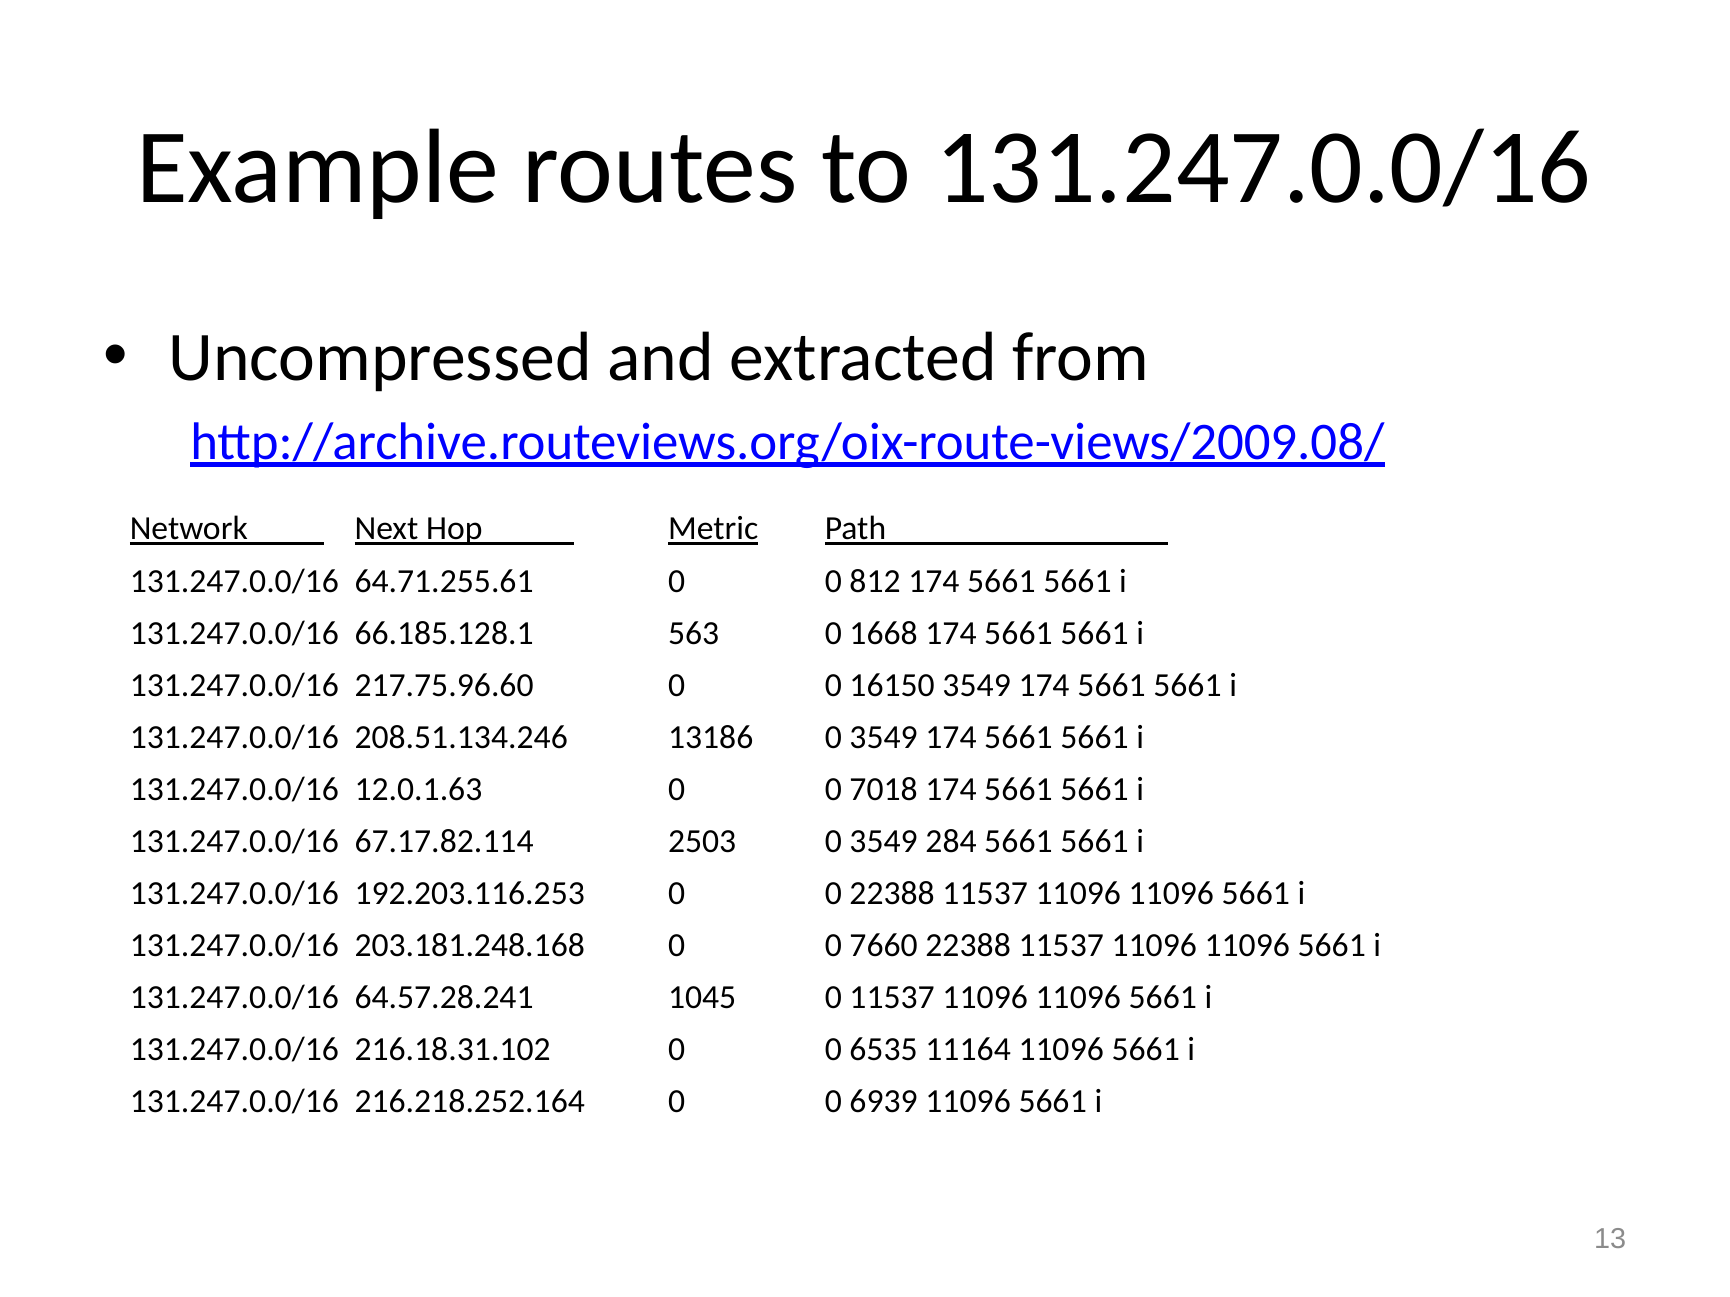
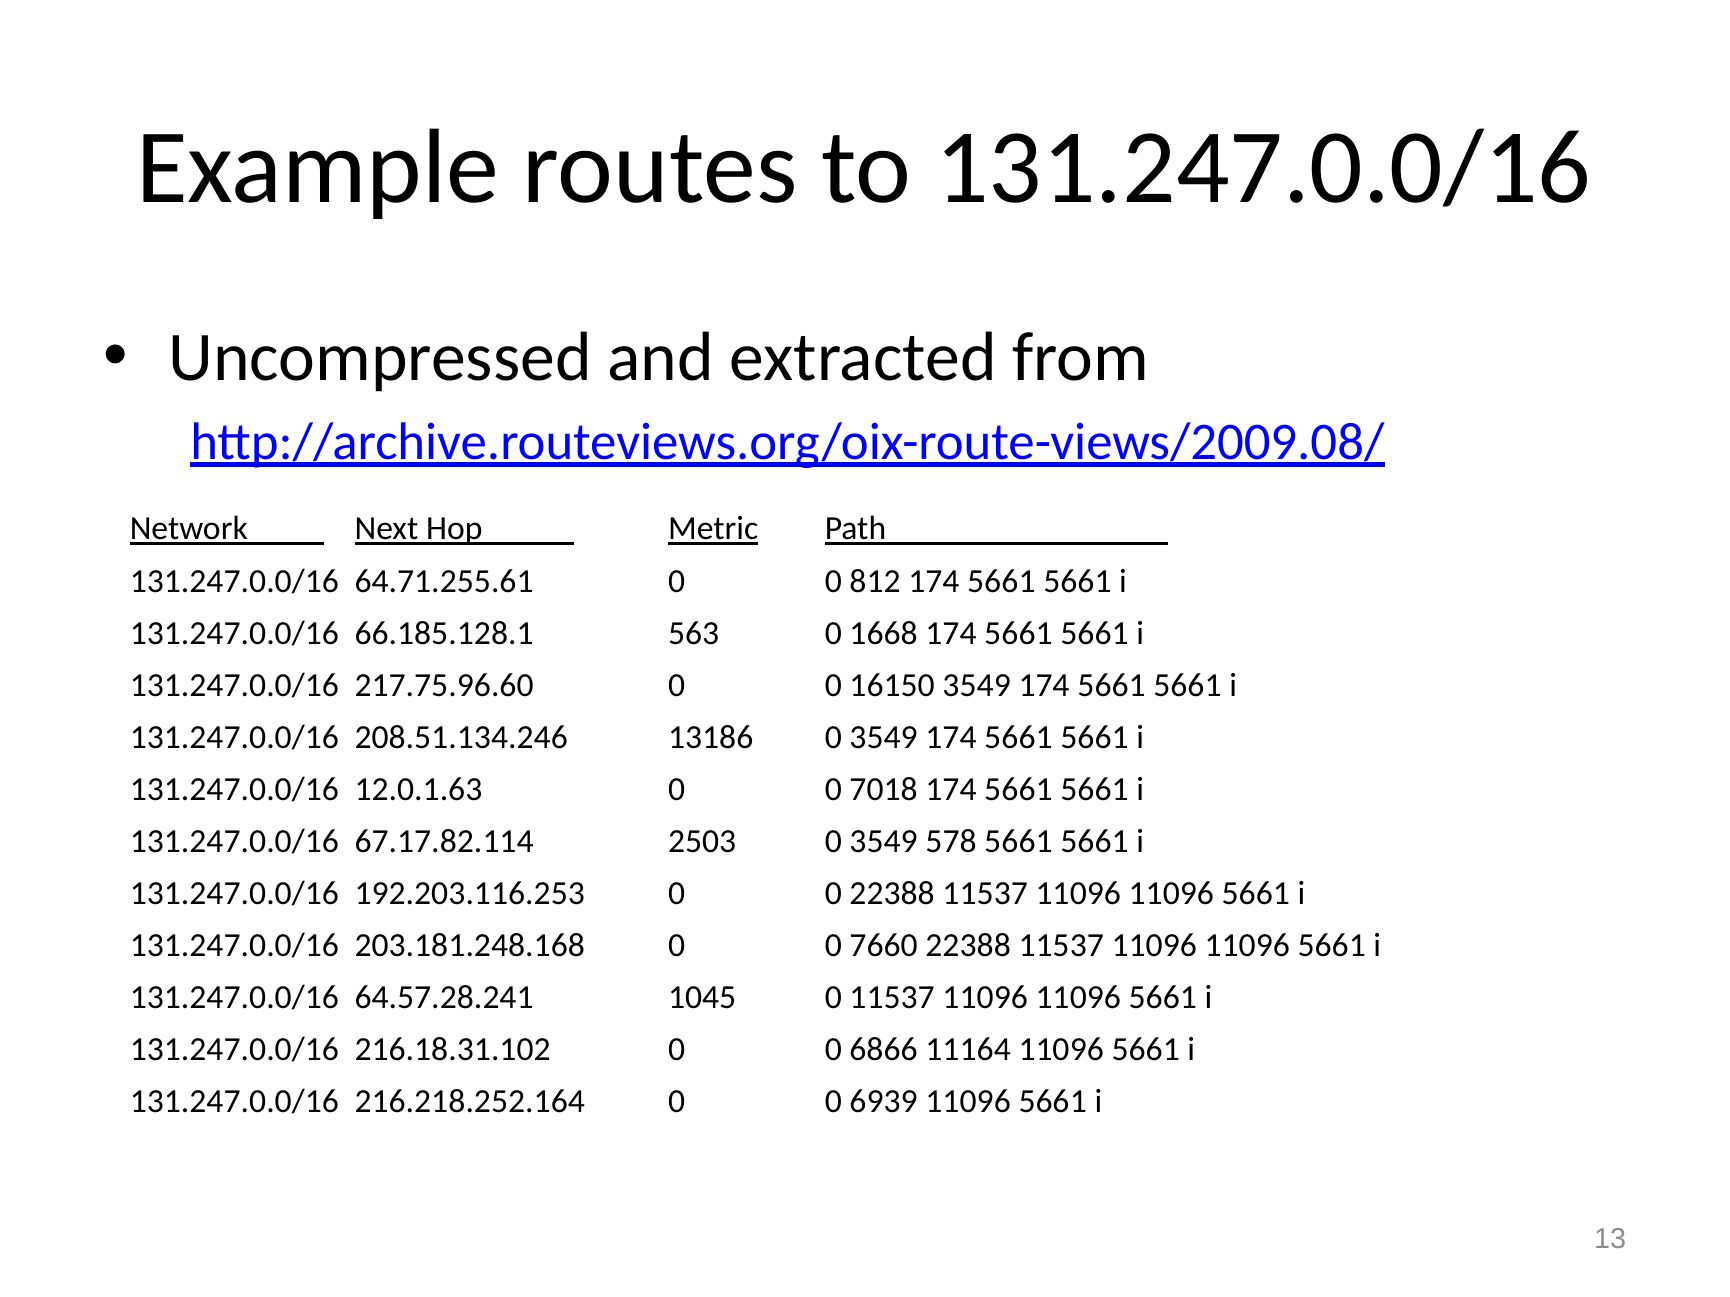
284: 284 -> 578 (951, 842)
6535: 6535 -> 6866 (884, 1050)
